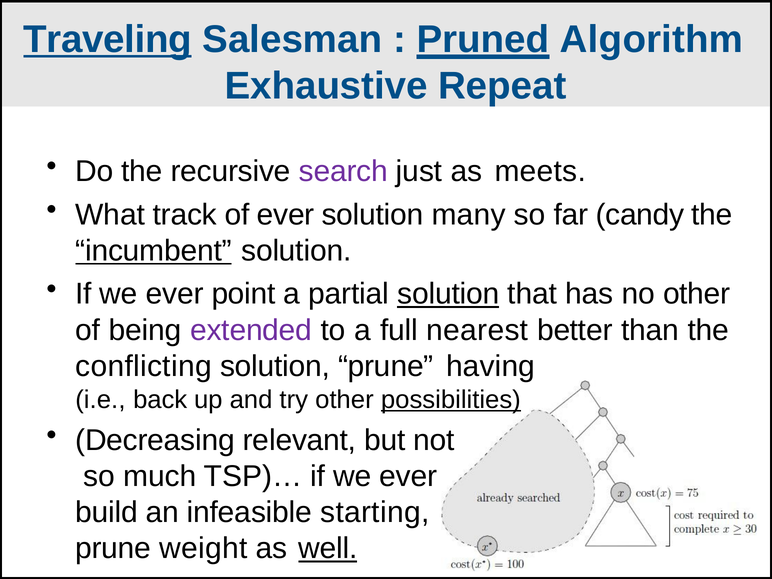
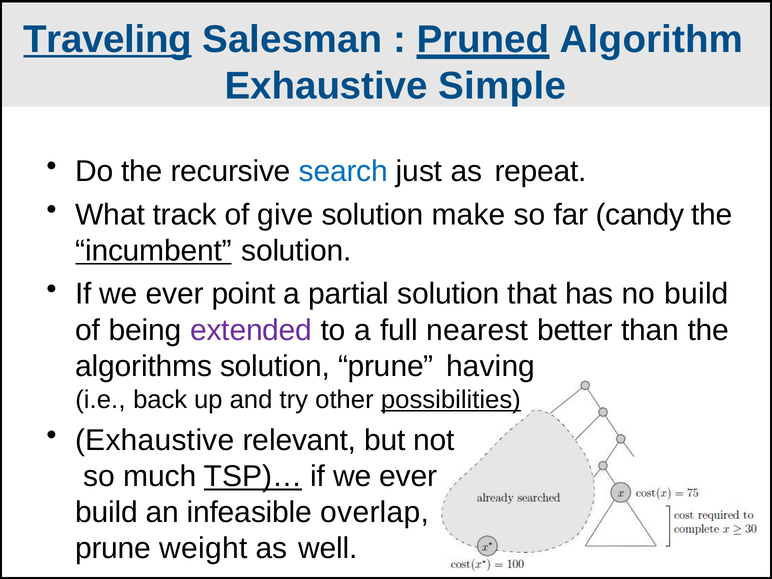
Repeat: Repeat -> Simple (502, 86)
search colour: purple -> blue (343, 171)
meets: meets -> repeat (541, 171)
of ever: ever -> give (285, 215)
many: many -> make (469, 215)
solution underline: present -> none (448, 294)
no other: other -> build (696, 294)
conflicting: conflicting -> algorithms (144, 366)
Decreasing: Decreasing -> Exhaustive (155, 440)
TSP)… underline: none -> present (253, 476)
starting: starting -> overlap (375, 512)
well underline: present -> none (328, 549)
